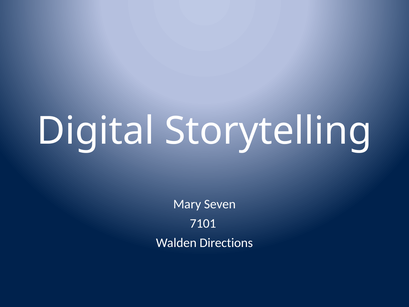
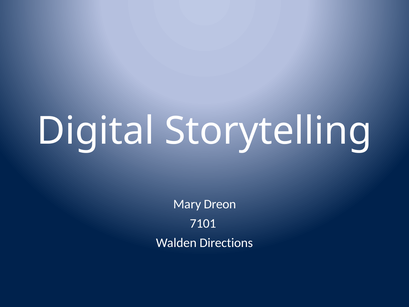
Seven: Seven -> Dreon (220, 204)
